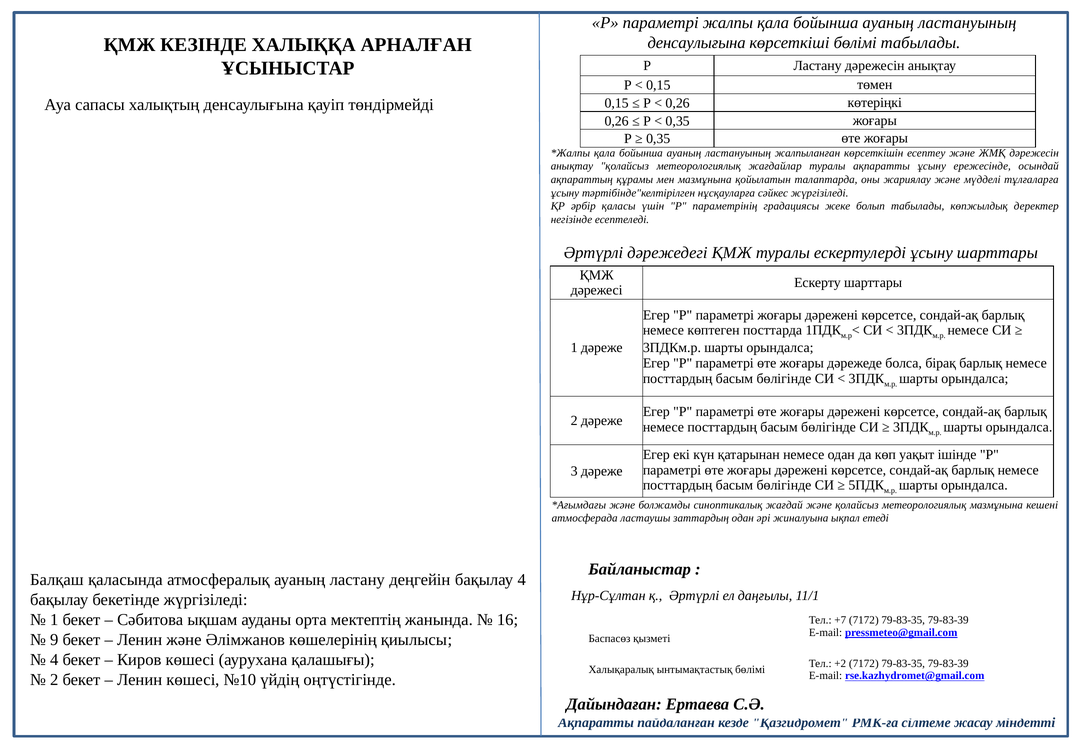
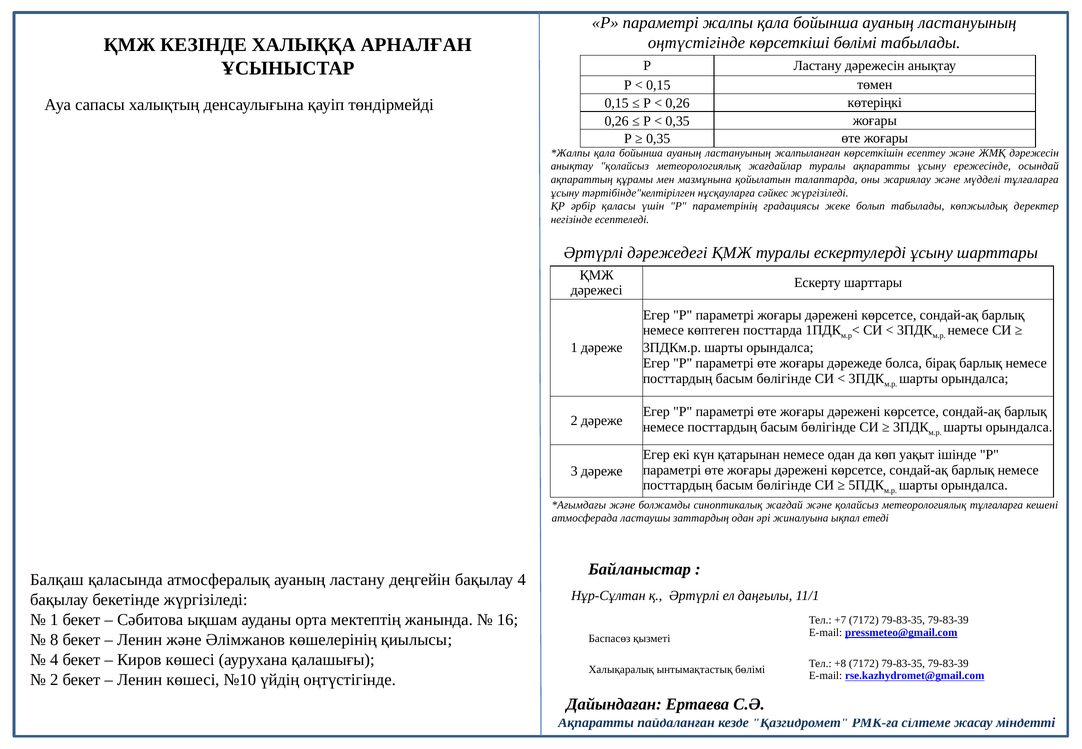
денсаулығына: денсаулығына -> оңтүстігінде (696, 43)
метеорологиялық мазмұнына: мазмұнына -> тұлғаларға (996, 505)
9: 9 -> 8 (54, 640)
+2: +2 -> +8 (840, 664)
